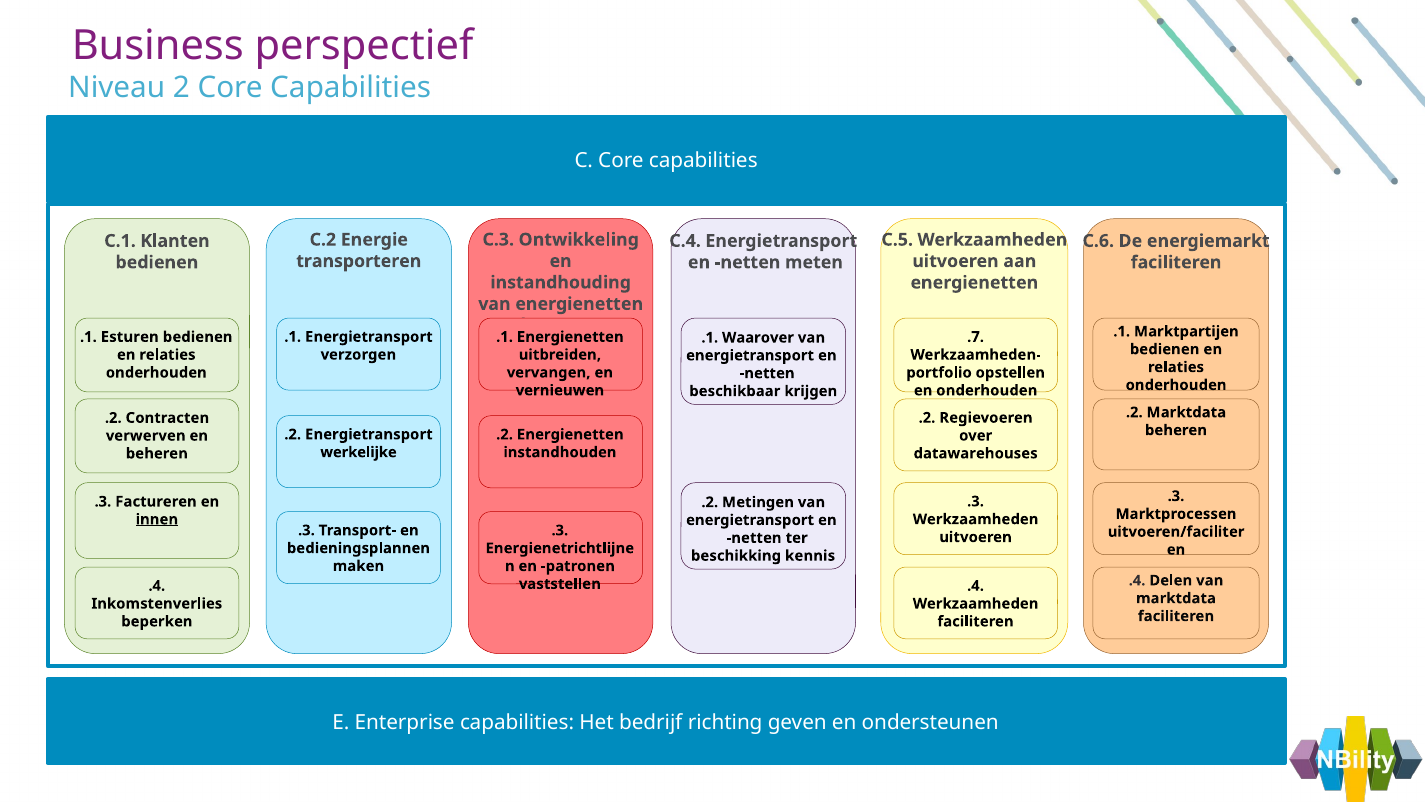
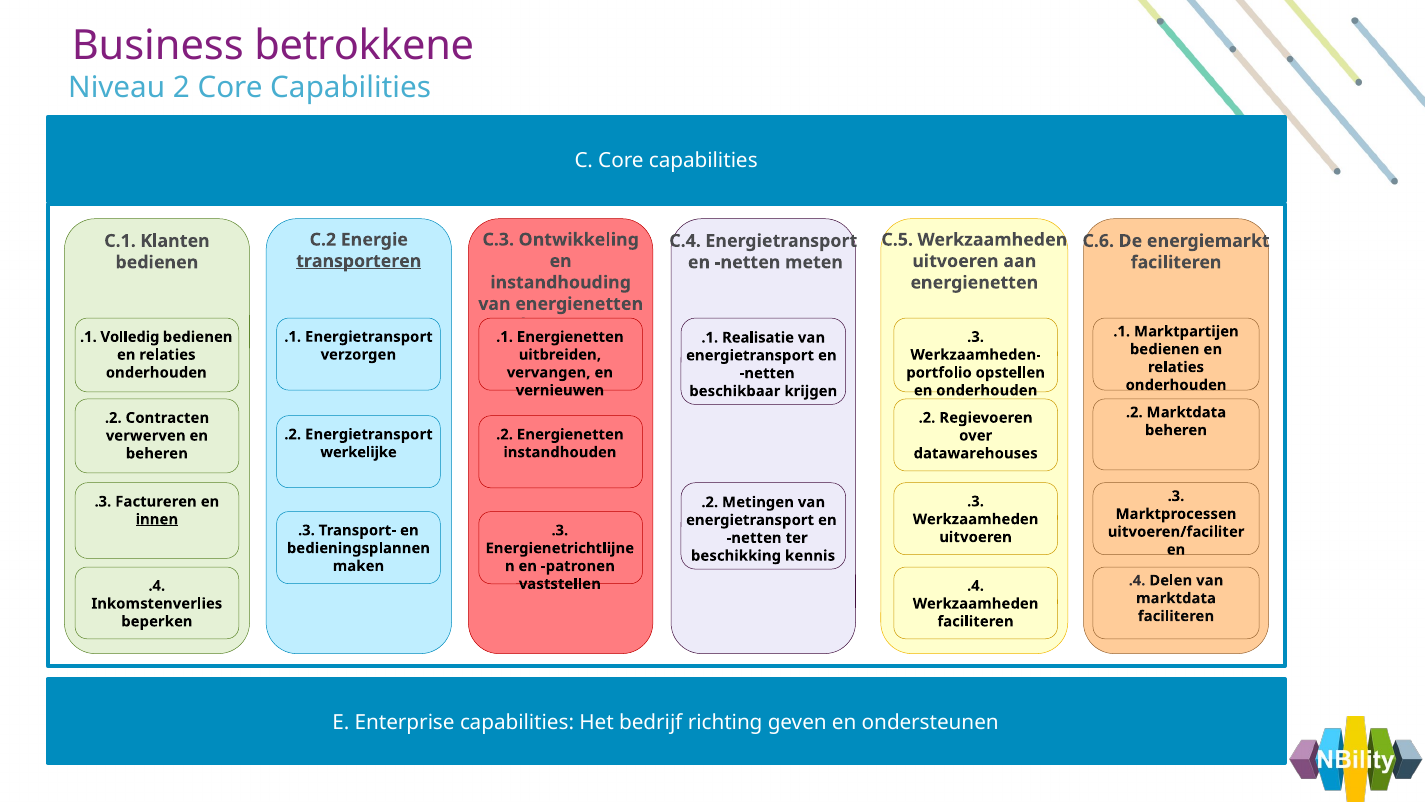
perspectief: perspectief -> betrokkene (364, 46)
transporteren underline: none -> present (359, 261)
Esturen: Esturen -> Volledig (130, 337)
.7: .7 -> .3 (976, 337)
Waarover: Waarover -> Realisatie (758, 337)
